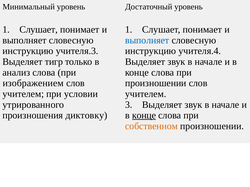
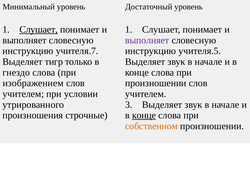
Слушает underline: none -> present (39, 30)
выполняет colour: blue -> purple (147, 40)
учителя.3: учителя.3 -> учителя.7 (77, 51)
учителя.4: учителя.4 -> учителя.5 (200, 51)
анализ: анализ -> гнездо (16, 73)
диктовку: диктовку -> строчные (87, 116)
